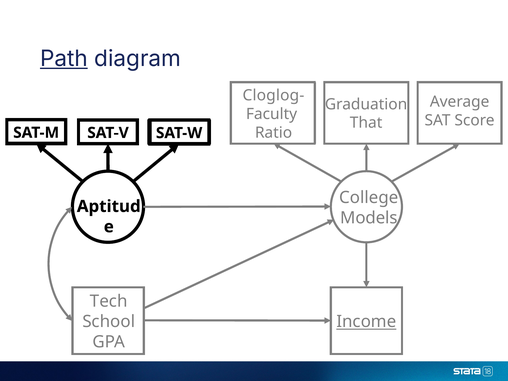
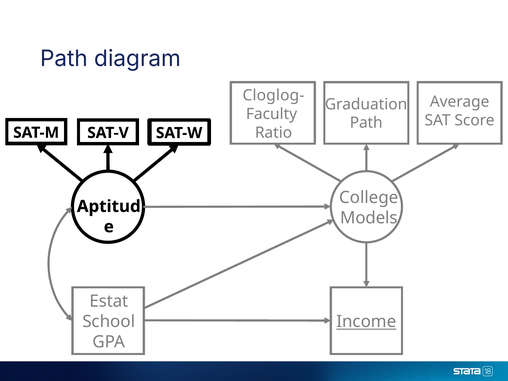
Path underline: present -> none (64, 59)
That: That -> Path (366, 123)
Tech: Tech -> Estat (109, 301)
